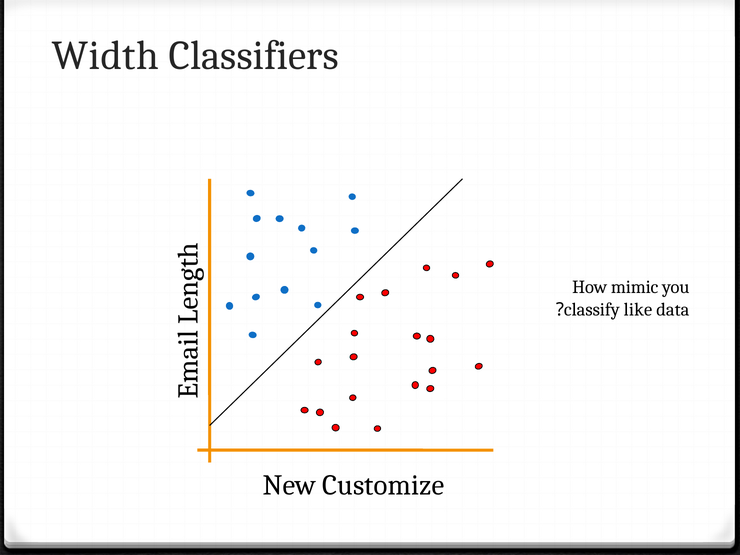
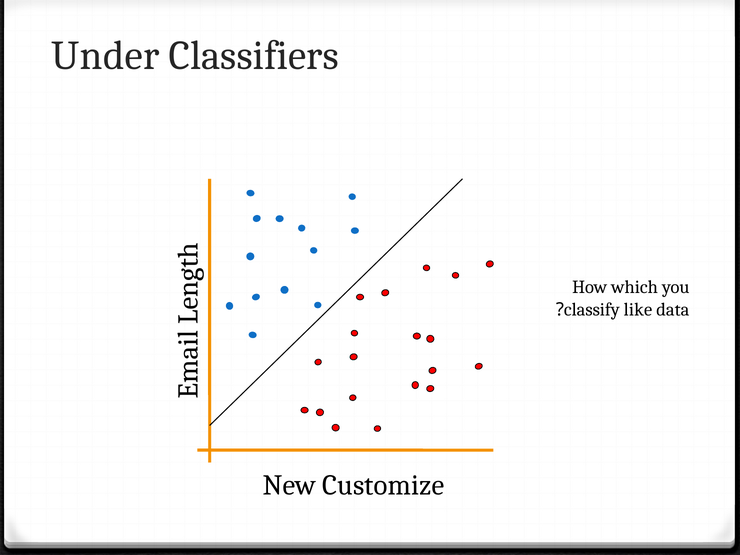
Width: Width -> Under (105, 56)
mimic: mimic -> which (635, 287)
